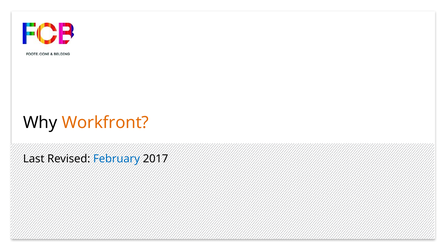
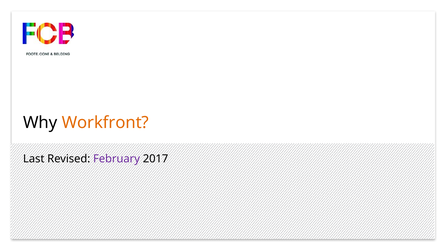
February colour: blue -> purple (117, 158)
